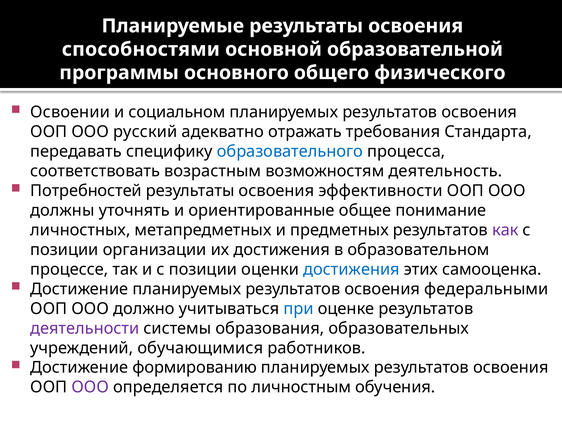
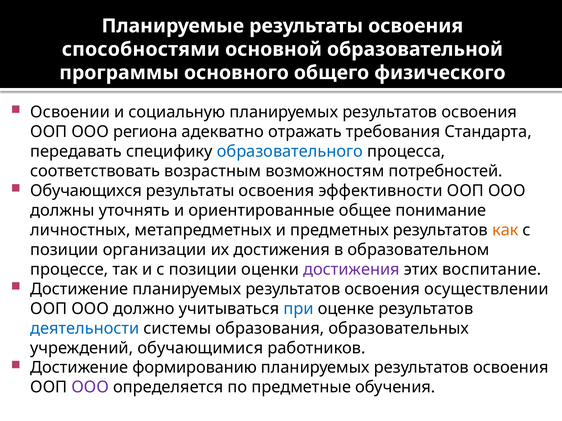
социальном: социальном -> социальную (177, 112)
русский: русский -> региона (145, 132)
деятельность: деятельность -> потребностей (446, 171)
Потребностей: Потребностей -> Обучающихся (86, 191)
как colour: purple -> orange (505, 230)
достижения colour: blue -> purple (351, 270)
самооценка: самооценка -> воспитание (492, 270)
федеральными: федеральными -> осуществлении (486, 289)
деятельности colour: purple -> blue (85, 329)
личностным: личностным -> предметные (301, 388)
